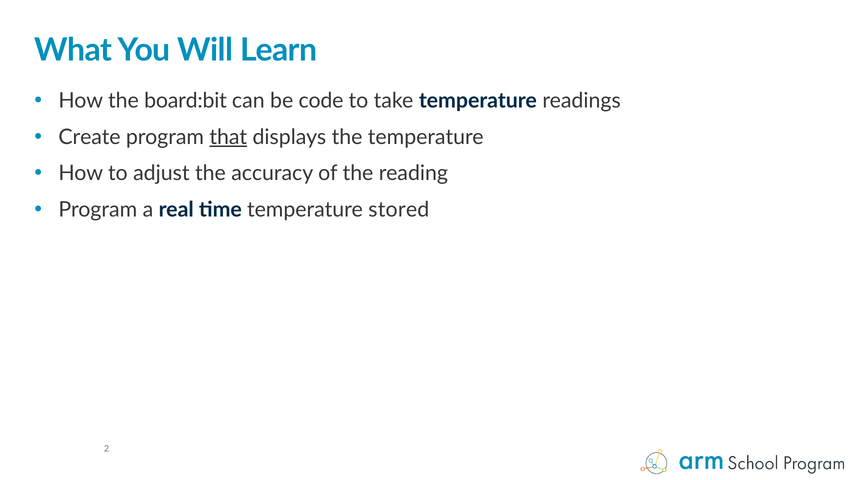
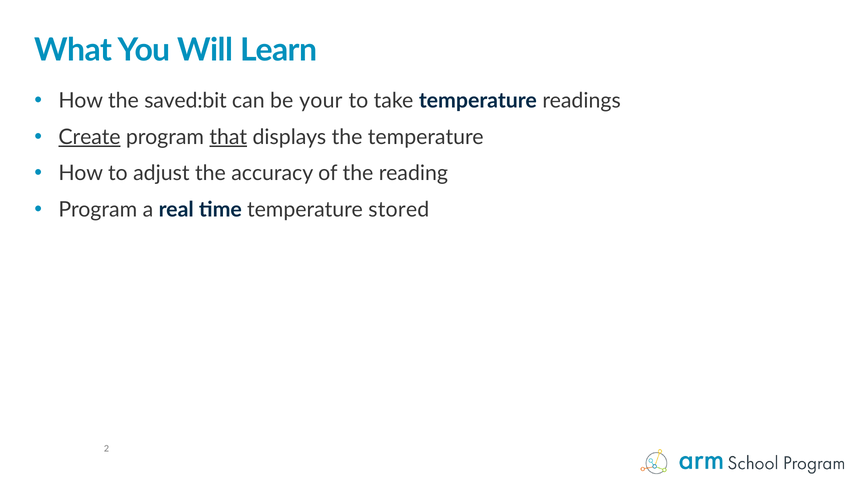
board:bit: board:bit -> saved:bit (185, 101)
code: code -> your (321, 101)
Create underline: none -> present (89, 137)
